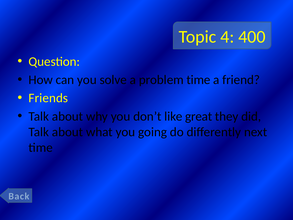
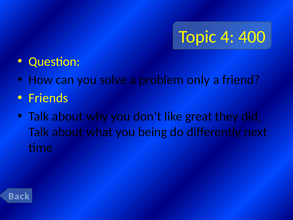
problem time: time -> only (198, 80)
going: going -> being (153, 132)
